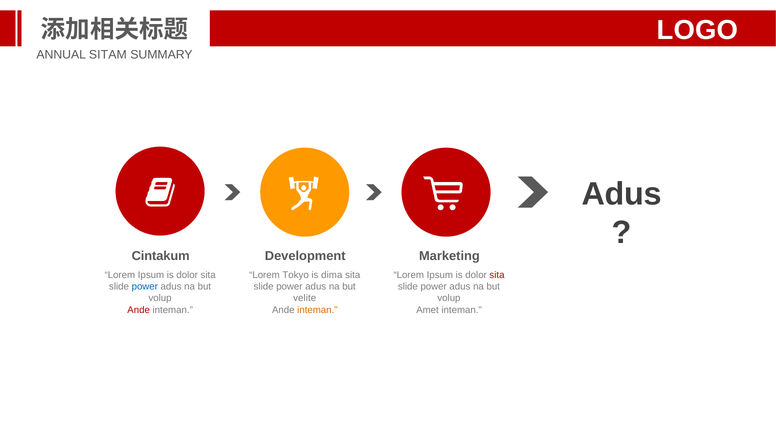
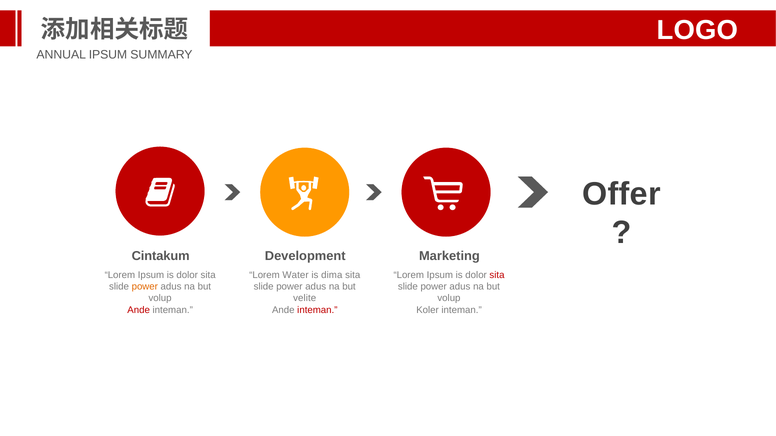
ANNUAL SITAM: SITAM -> IPSUM (108, 55)
Adus: Adus -> Offer (621, 194)
Tokyo: Tokyo -> Water (296, 275)
power colour: blue -> orange (145, 287)
inteman colour: orange -> red (317, 310)
Amet: Amet -> Koler (428, 310)
